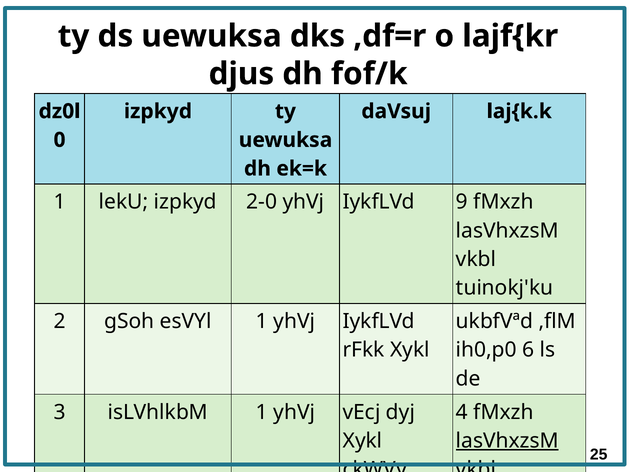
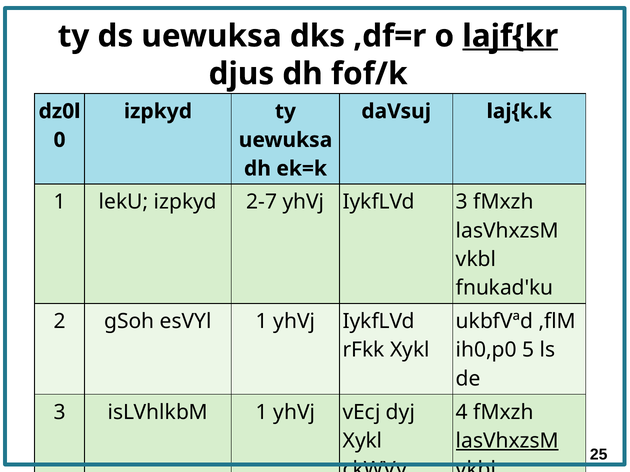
lajf{kr underline: none -> present (510, 36)
2-0: 2-0 -> 2-7 (262, 202)
IykfLVd 9: 9 -> 3 (462, 202)
tuinokj'ku: tuinokj'ku -> fnukad'ku (505, 288)
6: 6 -> 5 (528, 350)
